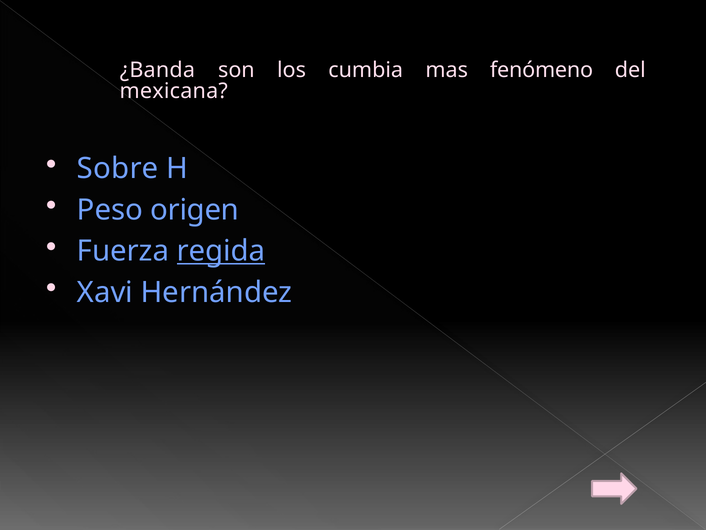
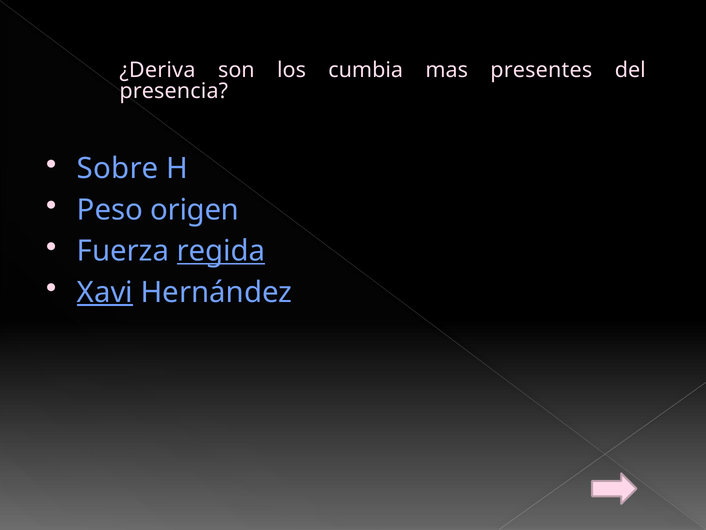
¿Banda: ¿Banda -> ¿Deriva (157, 70)
fenómeno: fenómeno -> presentes (541, 70)
mexicana: mexicana -> presencia (174, 91)
Xavi underline: none -> present (105, 292)
